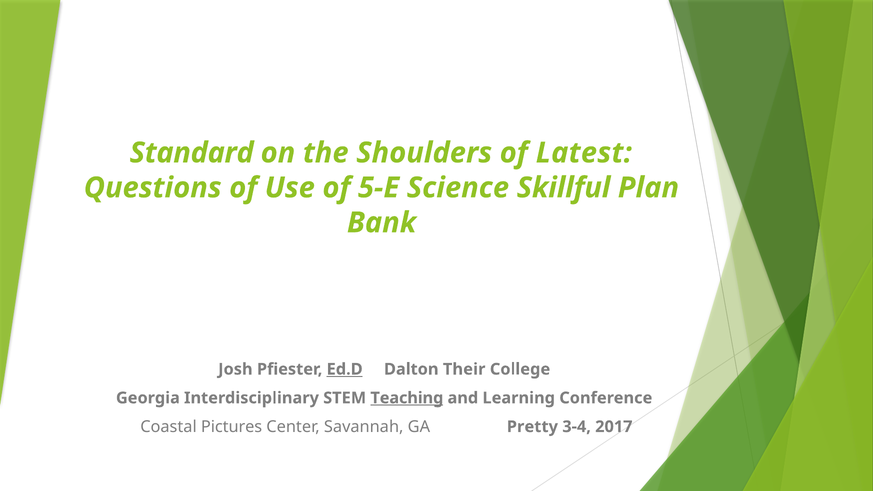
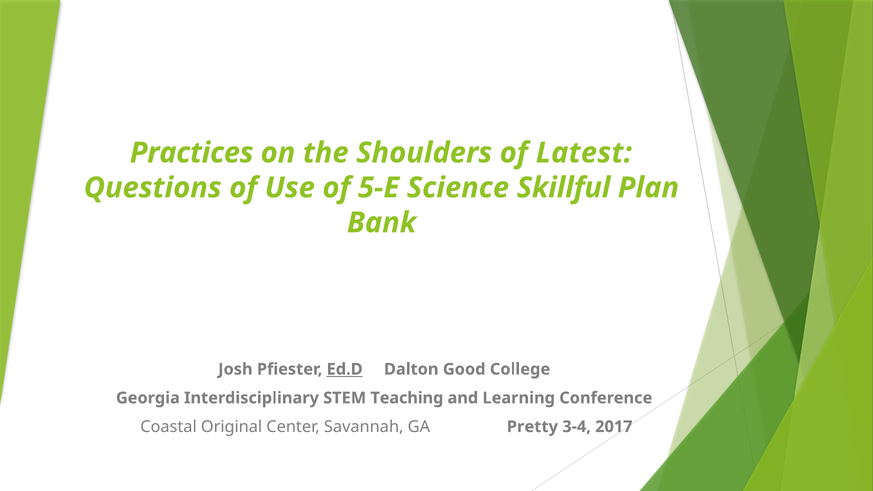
Standard: Standard -> Practices (192, 153)
Their: Their -> Good (464, 369)
Teaching underline: present -> none (407, 398)
Pictures: Pictures -> Original (232, 427)
